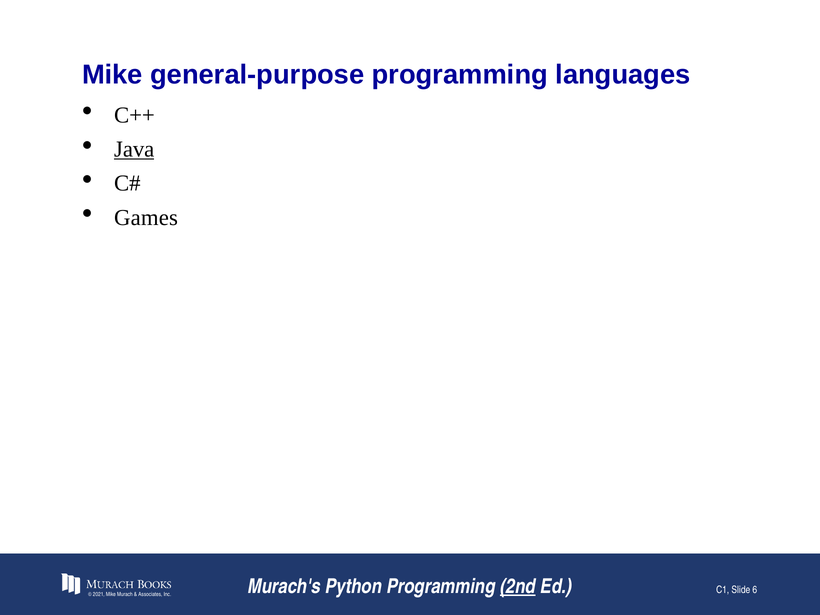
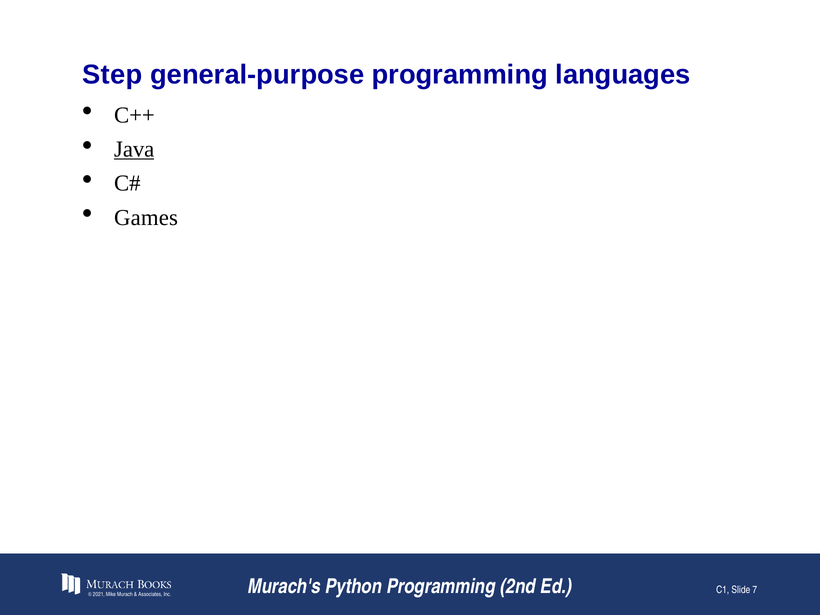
Mike: Mike -> Step (112, 74)
2nd underline: present -> none (518, 586)
6: 6 -> 7 (755, 590)
